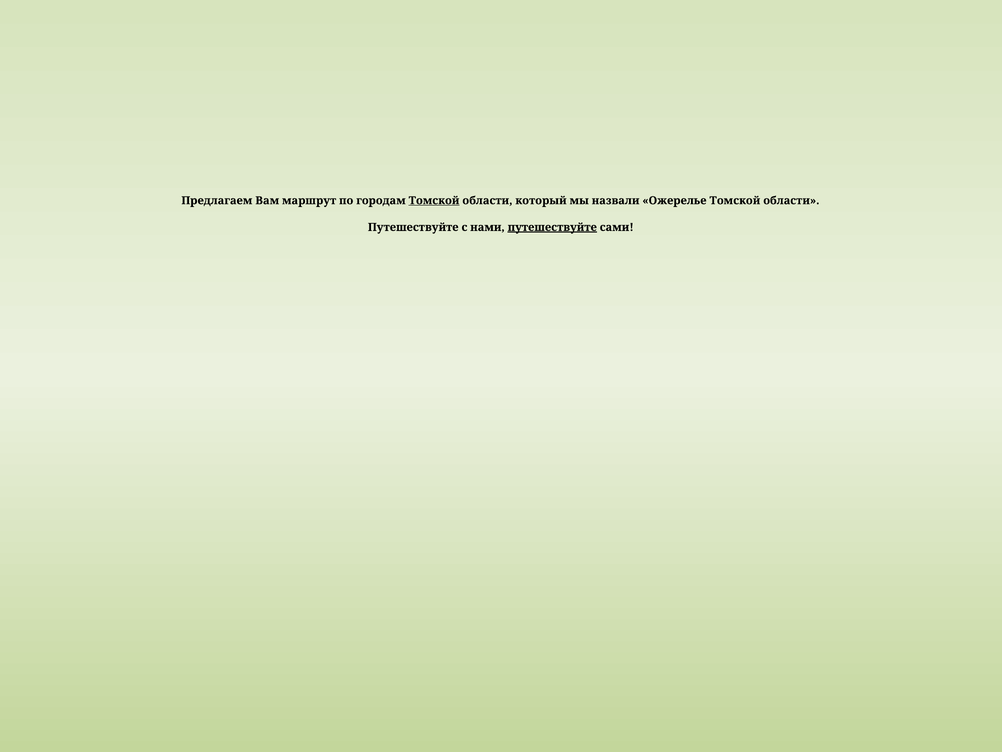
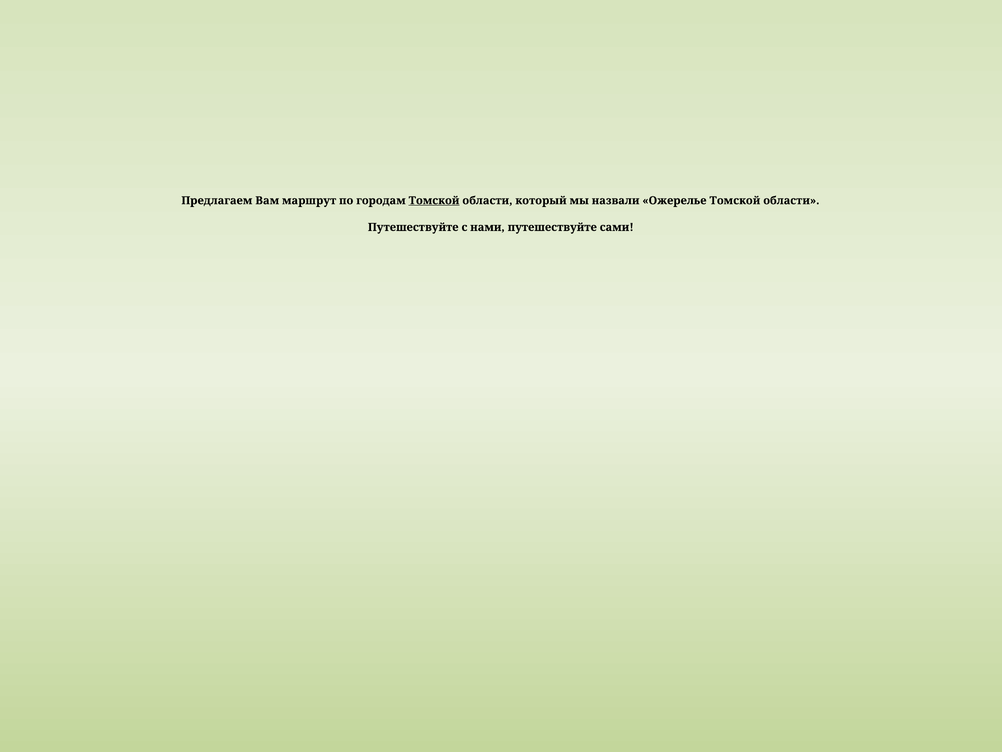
путешествуйте underline: present -> none (552, 227)
